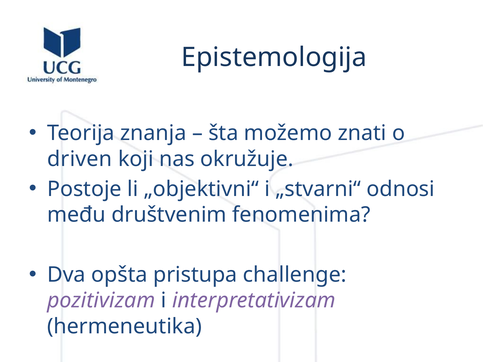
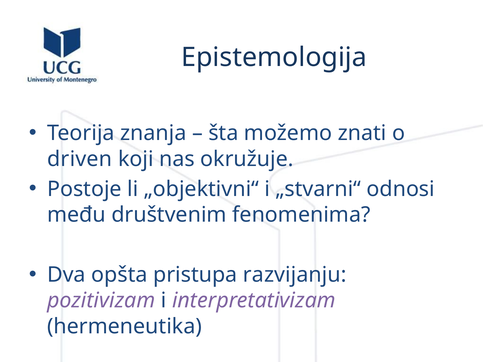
challenge: challenge -> razvijanju (295, 275)
